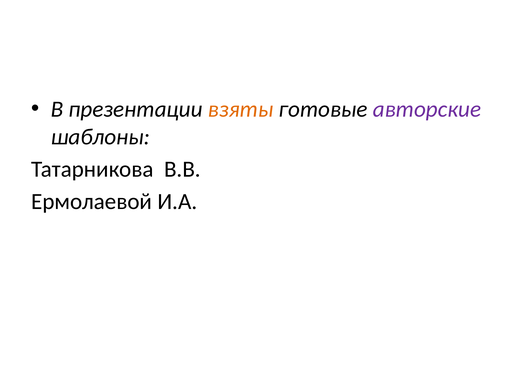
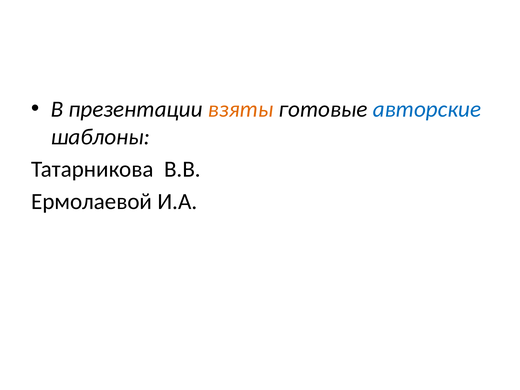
авторские colour: purple -> blue (427, 109)
